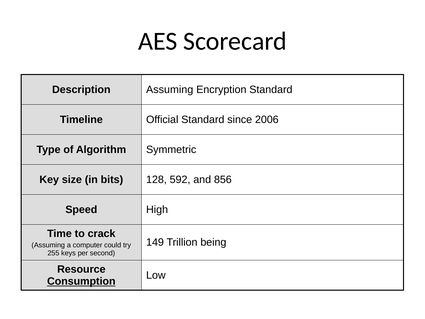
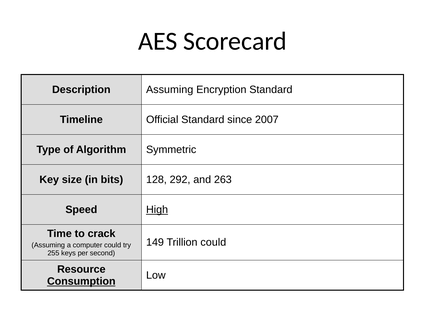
2006: 2006 -> 2007 (267, 120)
592: 592 -> 292 (180, 180)
856: 856 -> 263 (223, 180)
High underline: none -> present (157, 209)
Trillion being: being -> could (213, 242)
